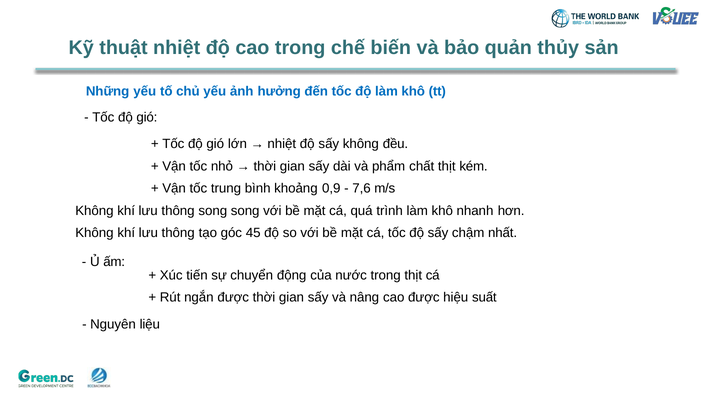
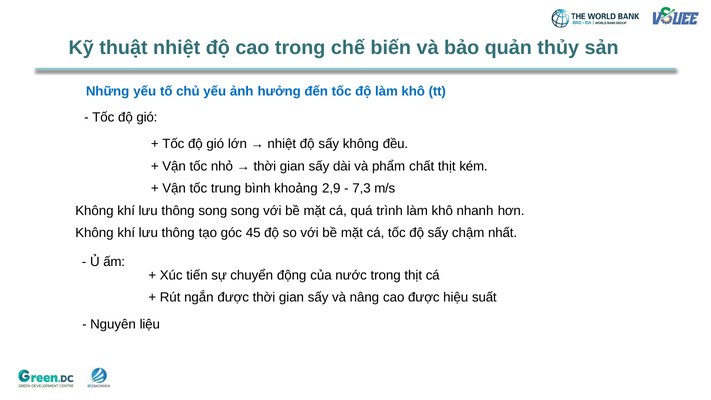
0,9: 0,9 -> 2,9 (331, 188)
7,6: 7,6 -> 7,3 (361, 188)
